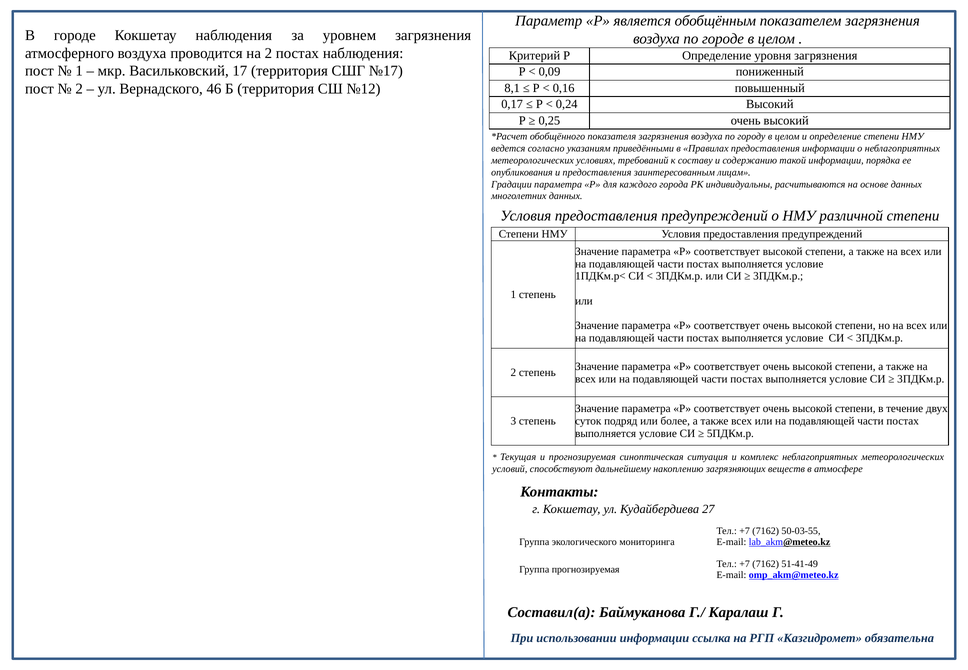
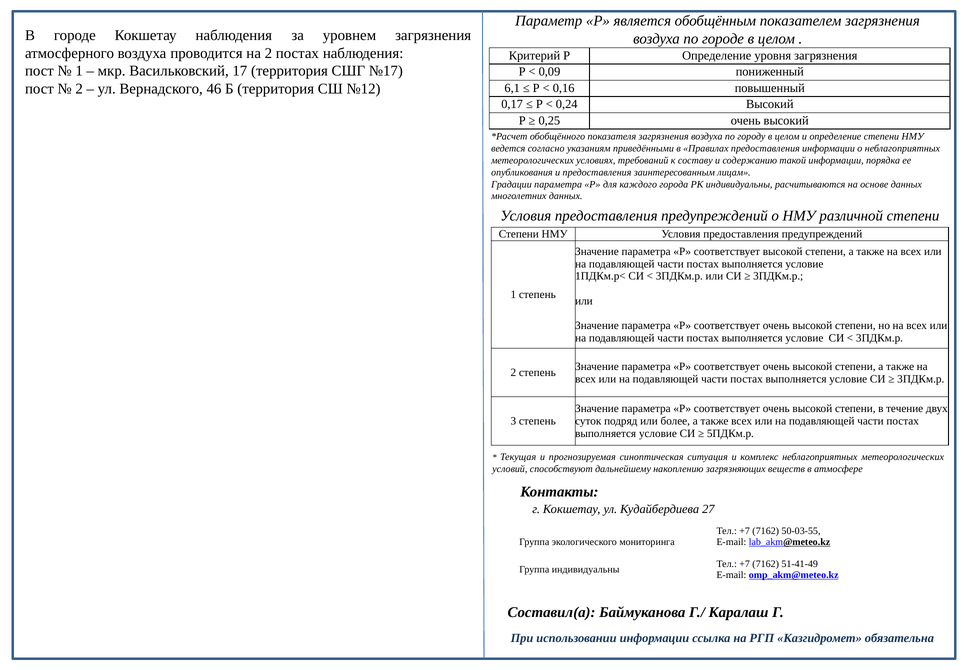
8,1: 8,1 -> 6,1 (512, 88)
Группа прогнозируемая: прогнозируемая -> индивидуальны (586, 569)
